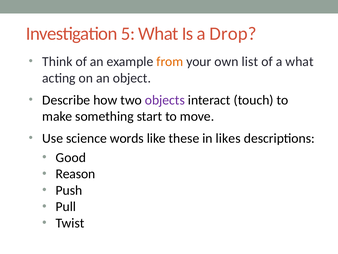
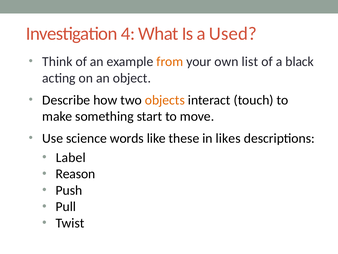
5: 5 -> 4 (128, 34)
Drop: Drop -> Used (233, 34)
a what: what -> black (300, 62)
objects colour: purple -> orange (165, 100)
Good: Good -> Label (71, 157)
